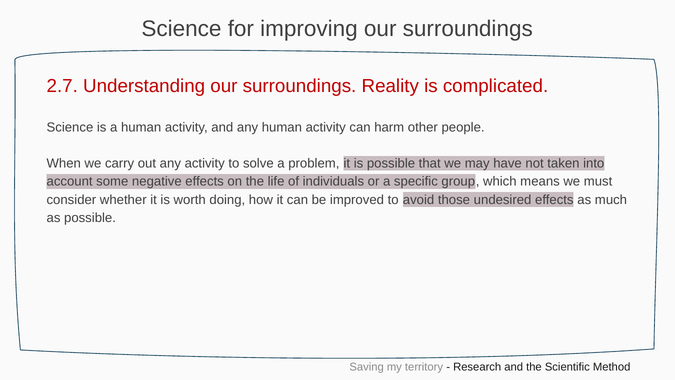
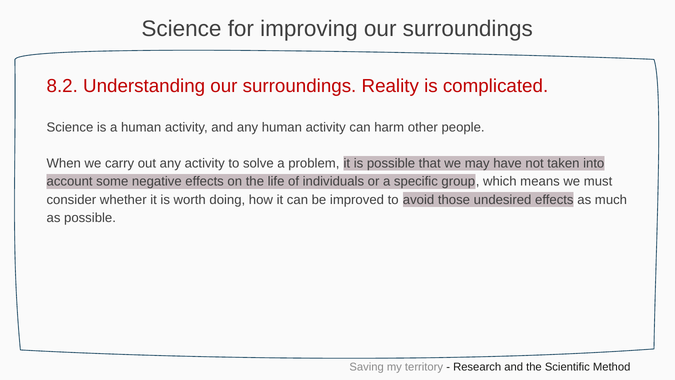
2.7: 2.7 -> 8.2 (62, 86)
